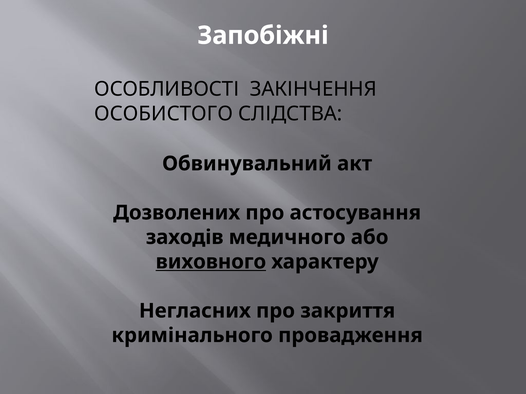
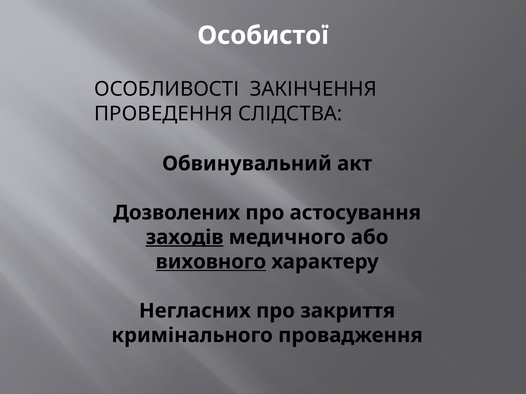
Запобіжні: Запобіжні -> Особистої (263, 36)
ОСОБИСТОГО: ОСОБИСТОГО -> ПРОВЕДЕННЯ (164, 114)
заходів underline: none -> present (185, 238)
